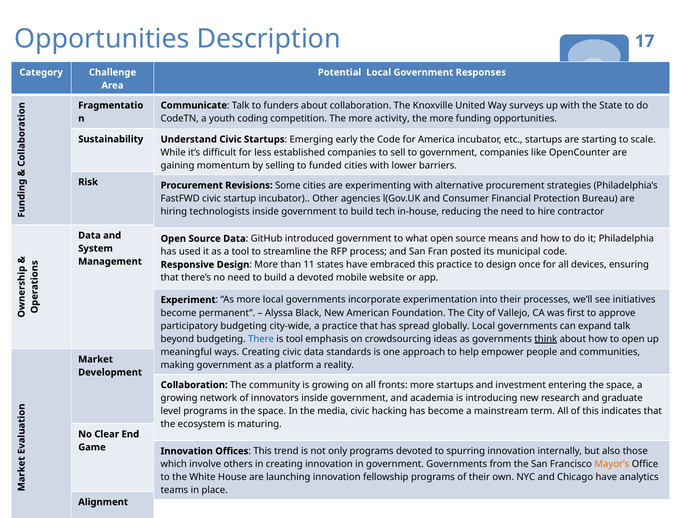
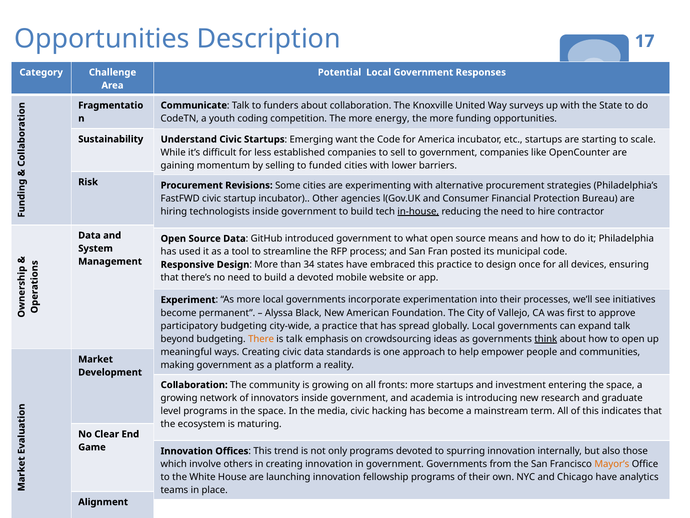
activity: activity -> energy (392, 118)
early: early -> want (347, 139)
in-house underline: none -> present (418, 211)
11: 11 -> 34 (309, 264)
There colour: blue -> orange (261, 339)
is tool: tool -> talk (294, 339)
